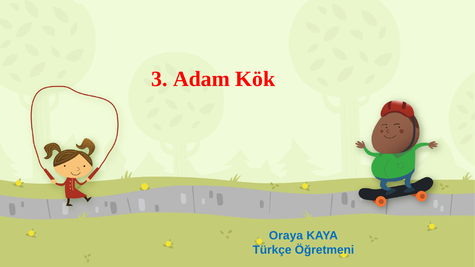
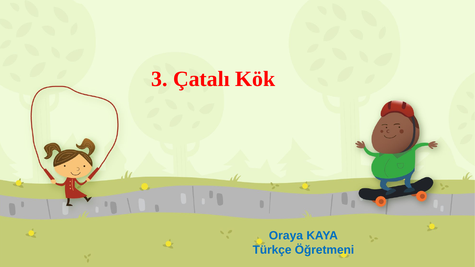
Adam: Adam -> Çatalı (201, 79)
